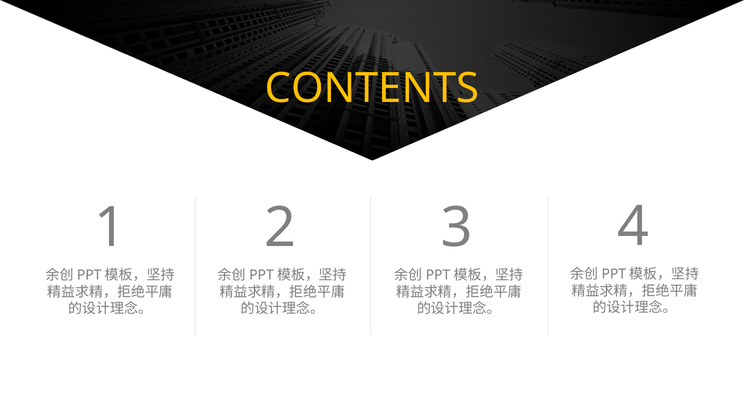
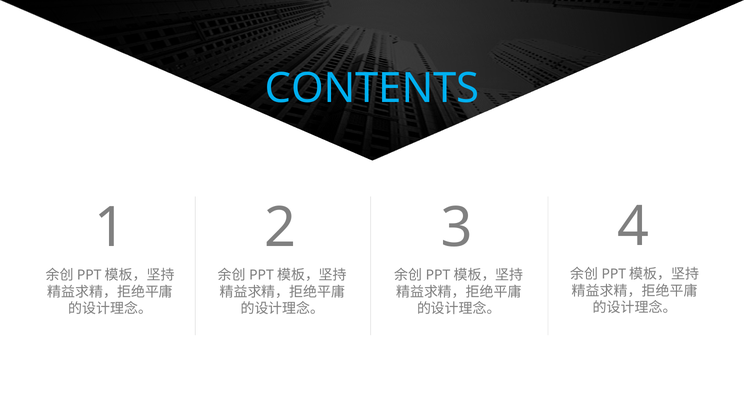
CONTENTS colour: yellow -> light blue (372, 88)
